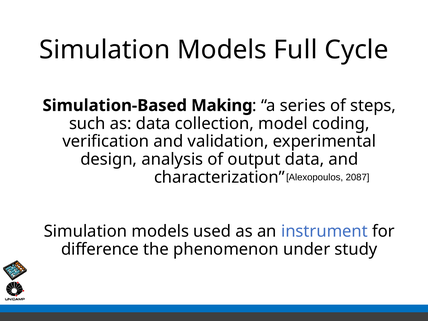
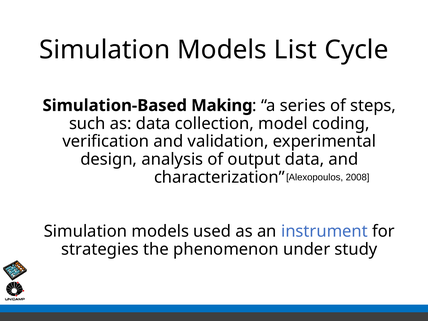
Full: Full -> List (295, 50)
2087: 2087 -> 2008 (358, 177)
difference: difference -> strategies (100, 249)
